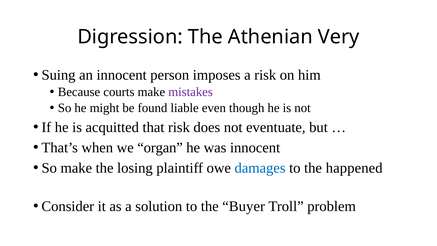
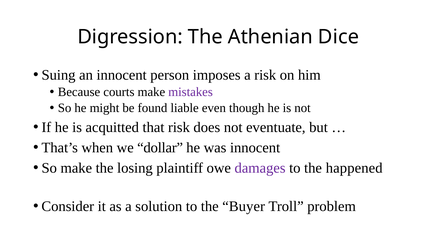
Very: Very -> Dice (339, 37)
organ: organ -> dollar (160, 148)
damages colour: blue -> purple (260, 168)
